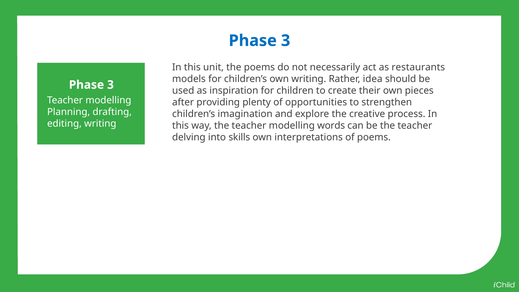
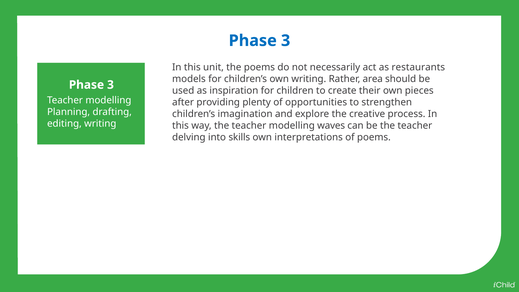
idea: idea -> area (373, 79)
words: words -> waves (331, 126)
